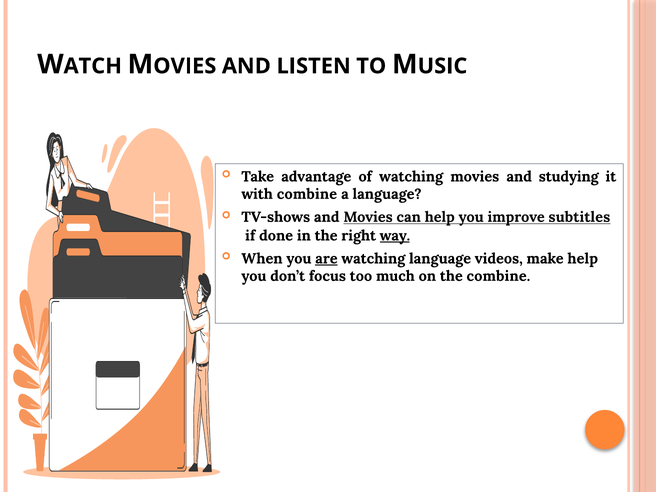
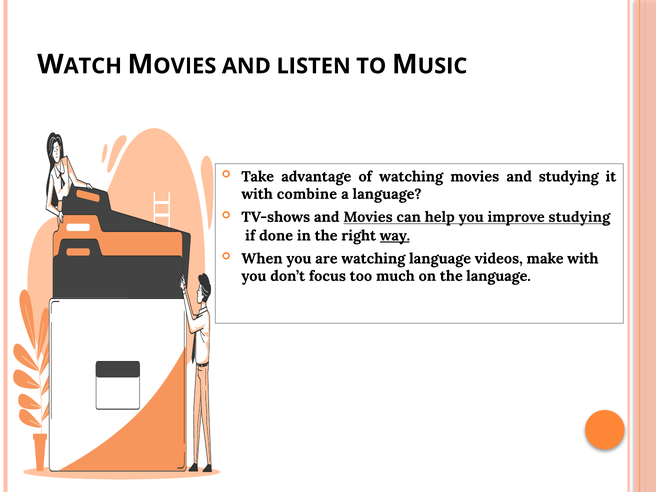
improve subtitles: subtitles -> studying (579, 217)
are underline: present -> none (326, 259)
make help: help -> with (583, 259)
the combine: combine -> language (498, 276)
